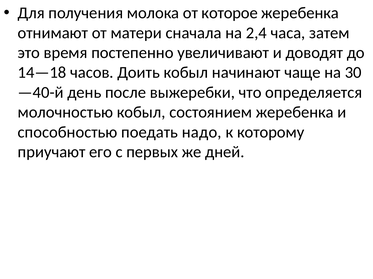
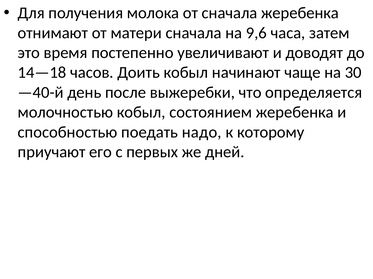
от которое: которое -> сначала (230, 13)
2,4: 2,4 -> 9,6 (256, 33)
